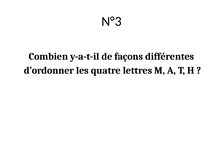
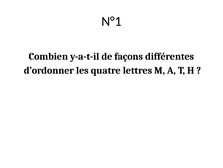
N°3: N°3 -> N°1 (111, 21)
